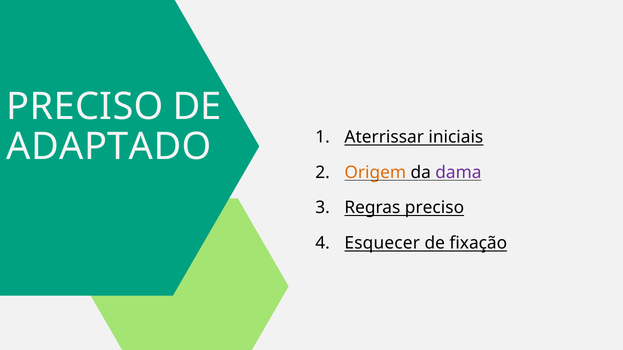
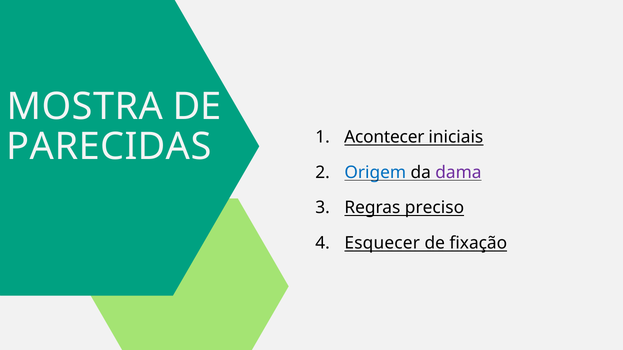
PRECISO: PRECISO -> MOSTRA (85, 107)
ADAPTADO: ADAPTADO -> PARECIDAS (109, 147)
Aterrissar: Aterrissar -> Acontecer (384, 137)
Origem colour: orange -> blue (375, 173)
